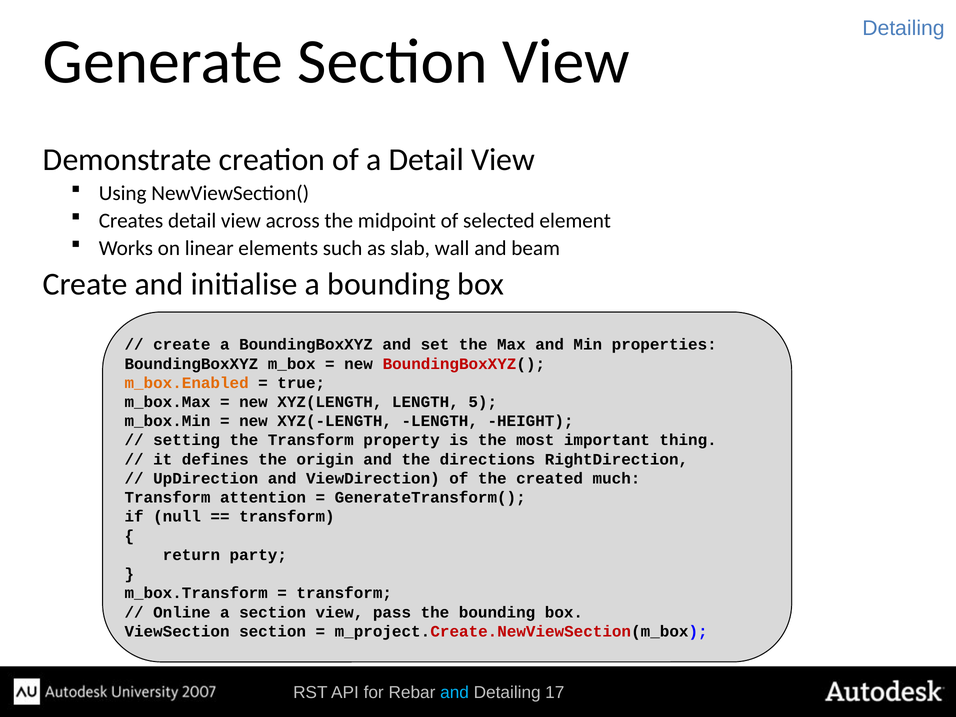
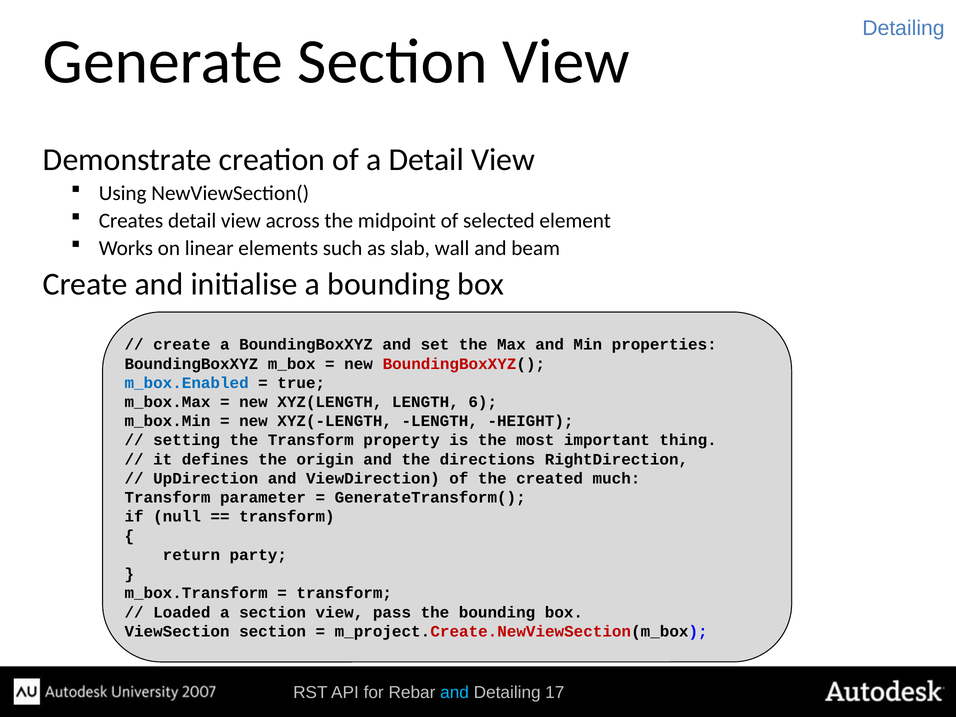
m_box.Enabled colour: orange -> blue (187, 383)
5: 5 -> 6 (483, 402)
attention: attention -> parameter (263, 498)
Online: Online -> Loaded (182, 612)
